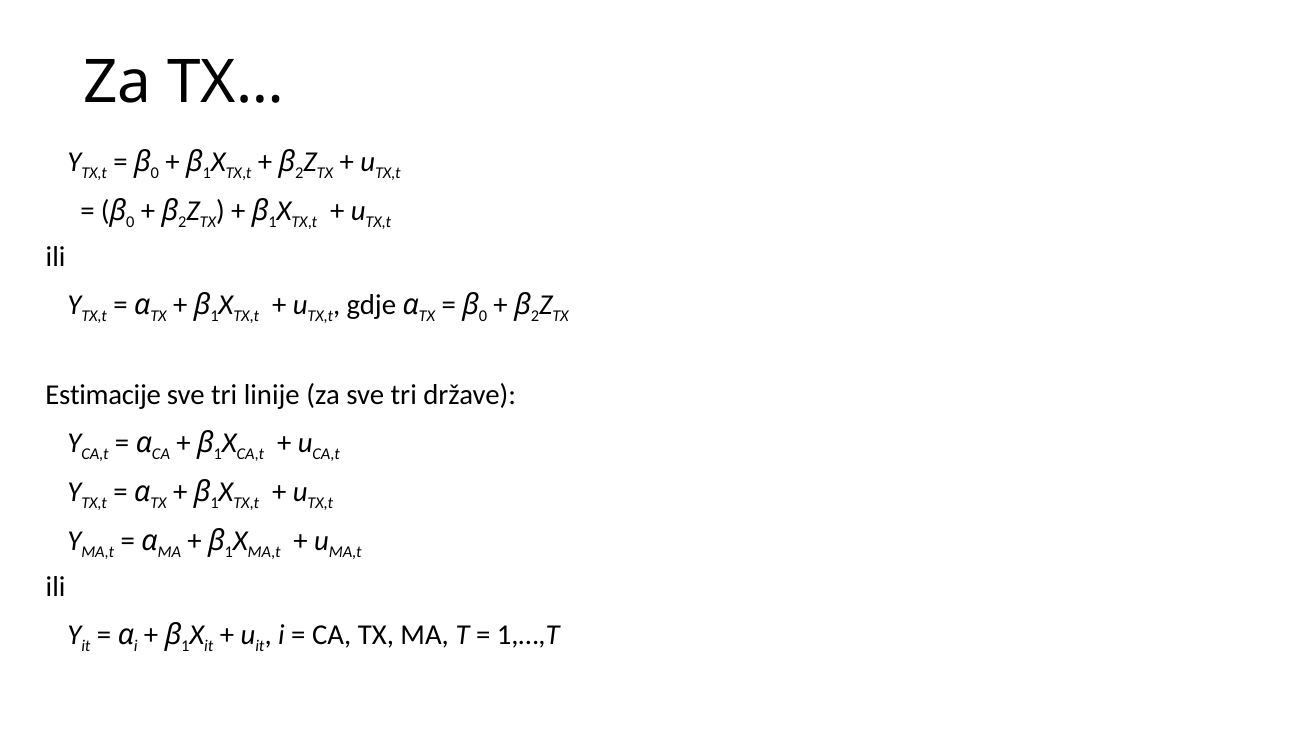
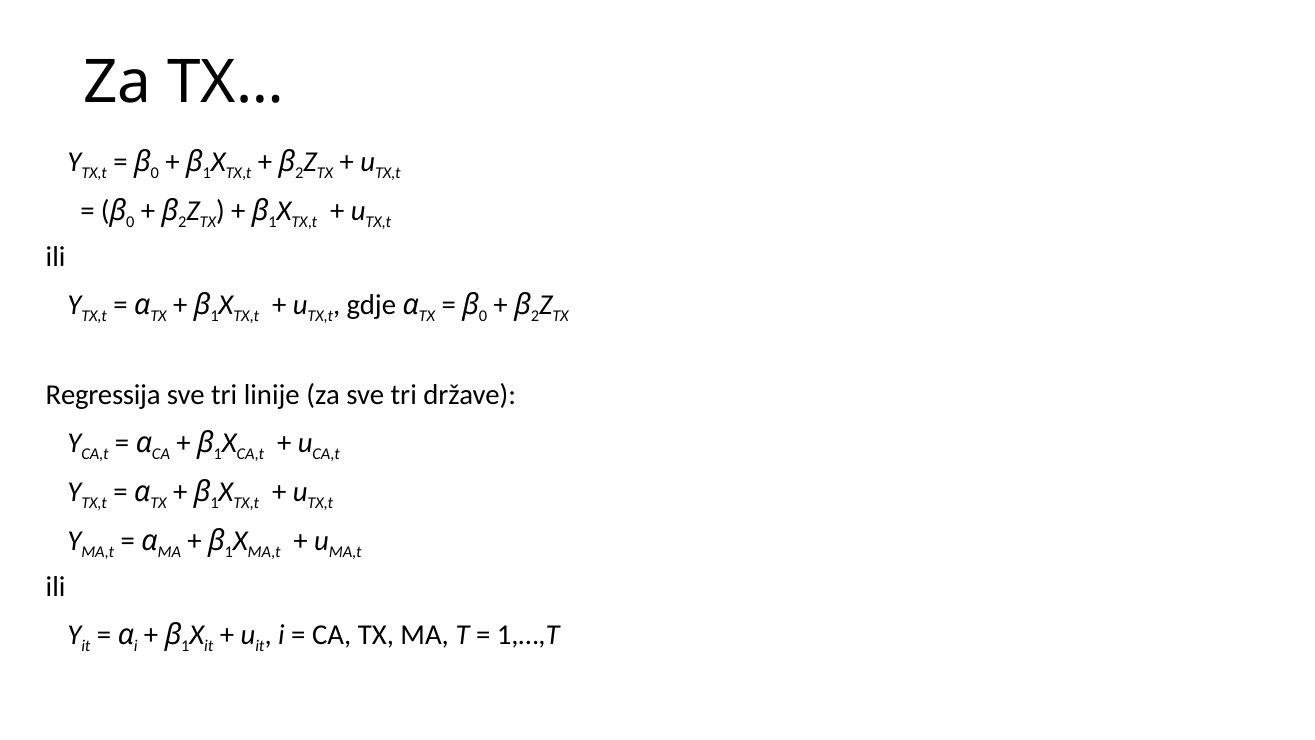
Estimacije: Estimacije -> Regressija (103, 395)
